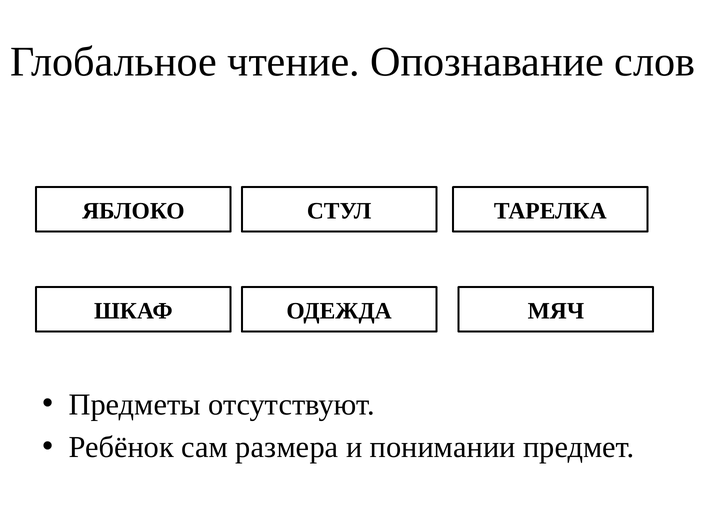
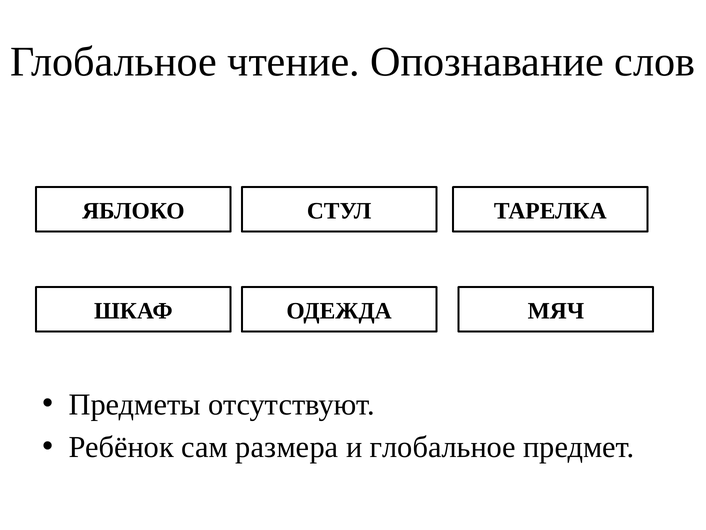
и понимании: понимании -> глобальное (443, 447)
